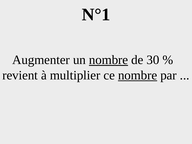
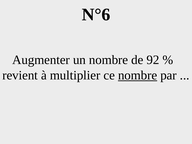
N°1: N°1 -> N°6 (96, 15)
nombre underline: present -> none (109, 60)
30: 30 -> 92 (153, 60)
